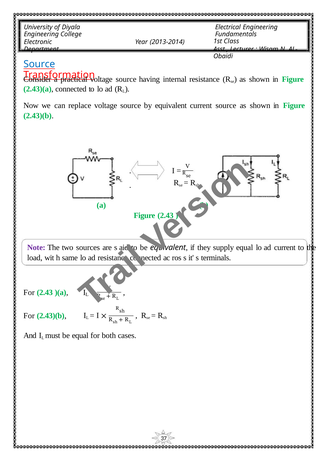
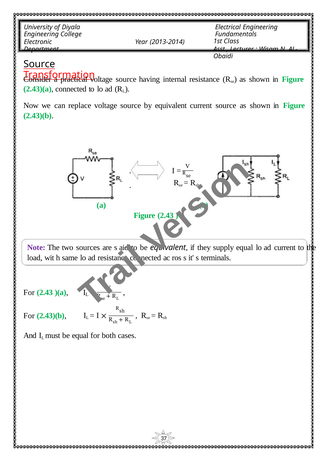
Source colour: blue -> black (39, 64)
